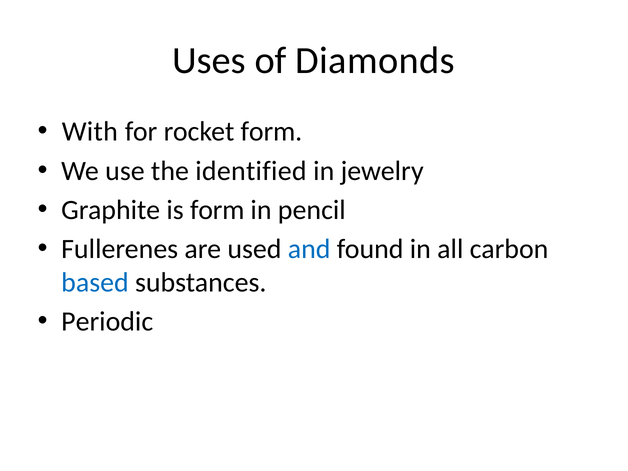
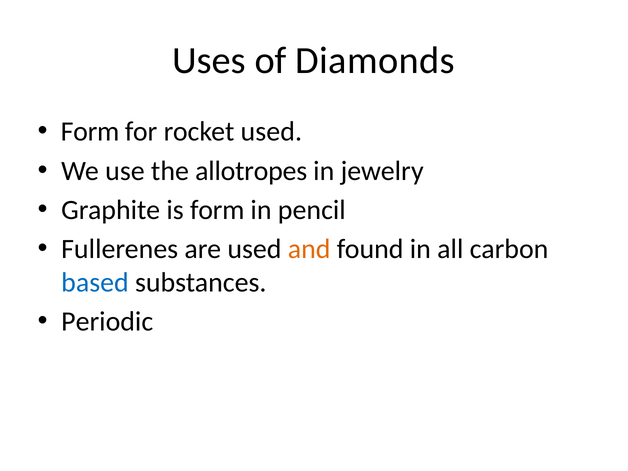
With: With -> Form (90, 132)
rocket form: form -> used (271, 132)
identified: identified -> allotropes (251, 171)
and colour: blue -> orange (309, 249)
